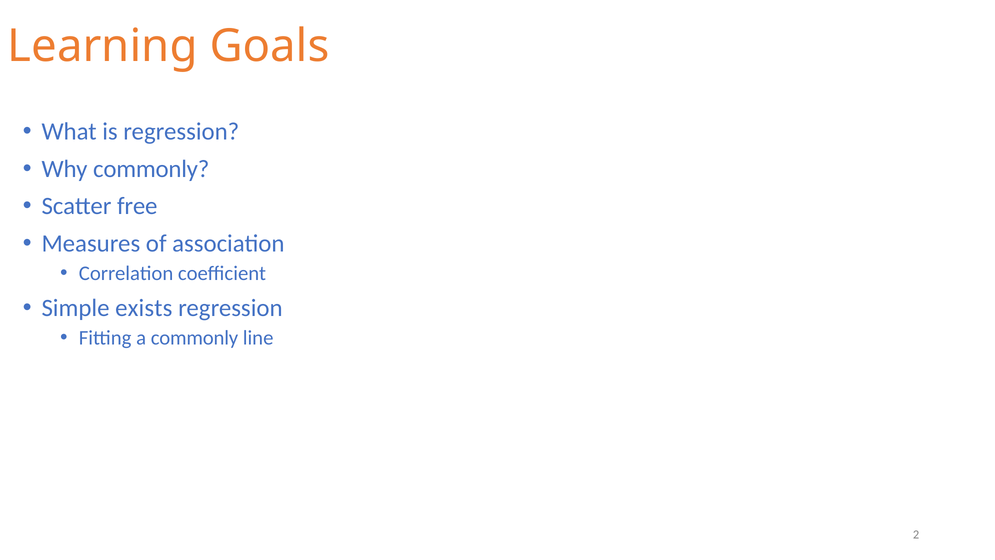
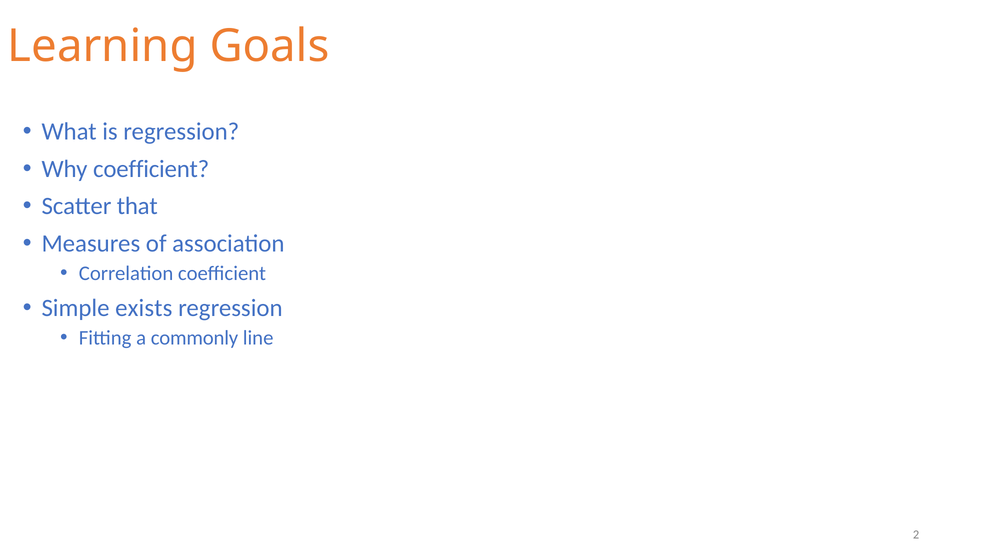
Why commonly: commonly -> coefficient (151, 169)
free: free -> that (137, 206)
